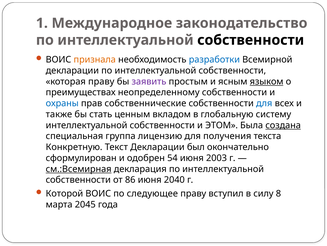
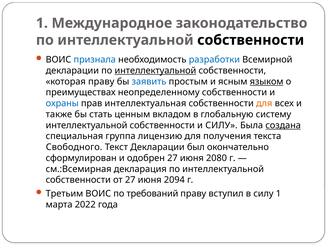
признала colour: orange -> blue (95, 59)
интеллектуальной underline: none -> present (155, 70)
заявить colour: purple -> blue (149, 81)
собственнические: собственнические -> интеллектуальная (145, 103)
для colour: blue -> orange (264, 103)
и ЭТОМ: ЭТОМ -> СИЛУ (221, 125)
Конкретную: Конкретную -> Свободного (74, 147)
одобрен 54: 54 -> 27 (172, 158)
2003: 2003 -> 2080 (217, 158)
см.:Всемирная underline: present -> none (79, 169)
от 86: 86 -> 27 (130, 179)
2040: 2040 -> 2094 (174, 179)
Которой: Которой -> Третьим (64, 193)
следующее: следующее -> требований (152, 193)
силу 8: 8 -> 1 (278, 193)
2045: 2045 -> 2022 (85, 204)
